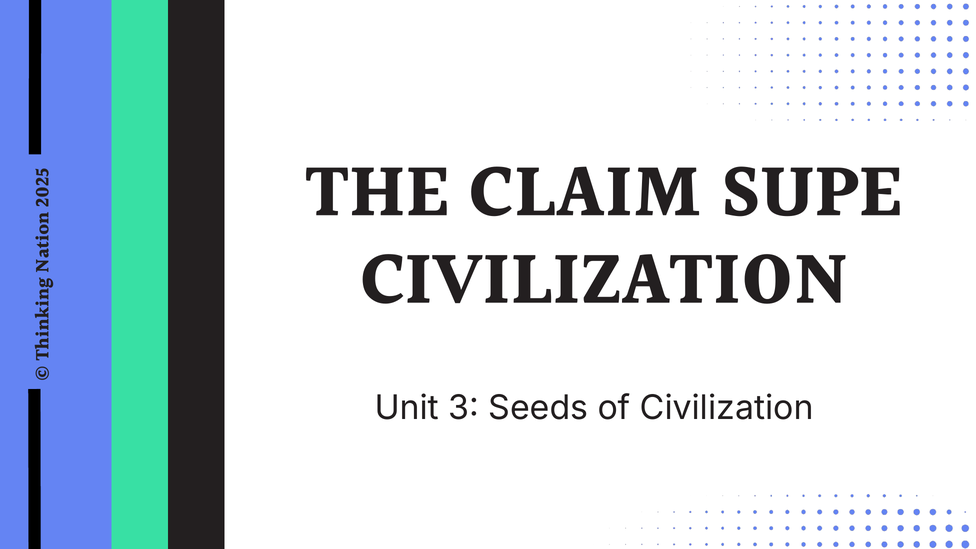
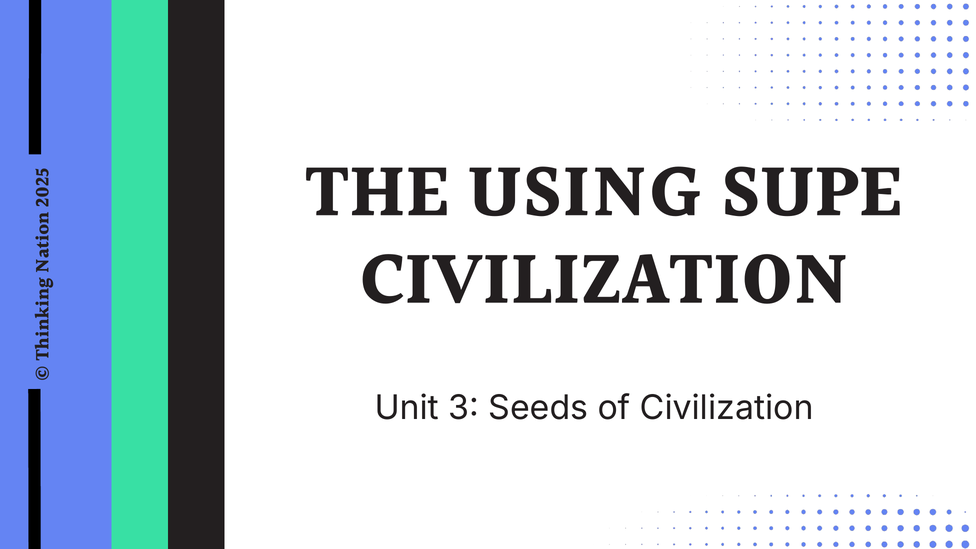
CLAIM: CLAIM -> USING (585, 194)
